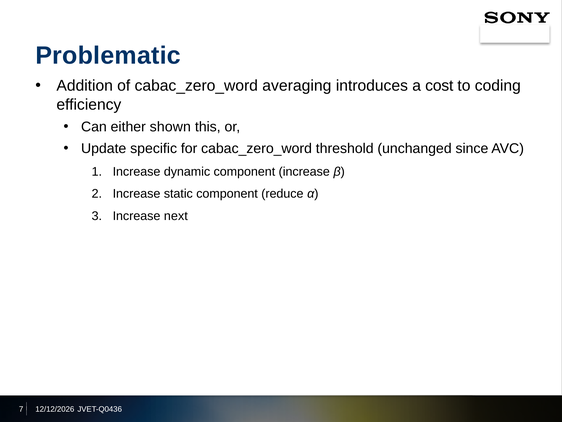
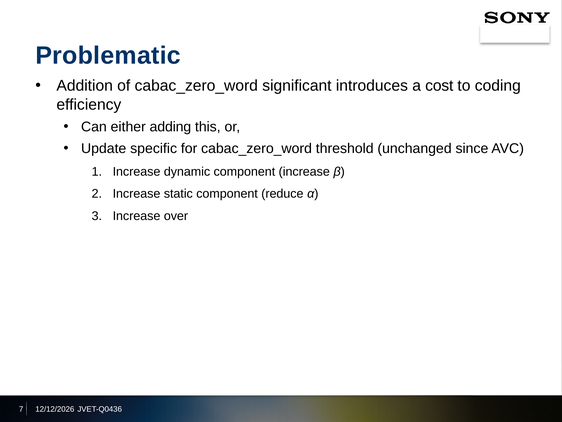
averaging: averaging -> significant (297, 86)
shown: shown -> adding (170, 127)
next: next -> over (176, 216)
